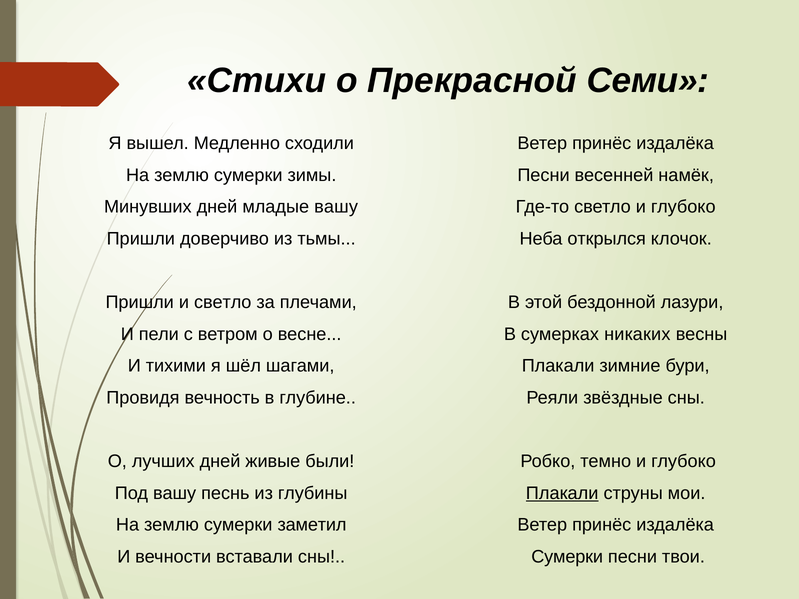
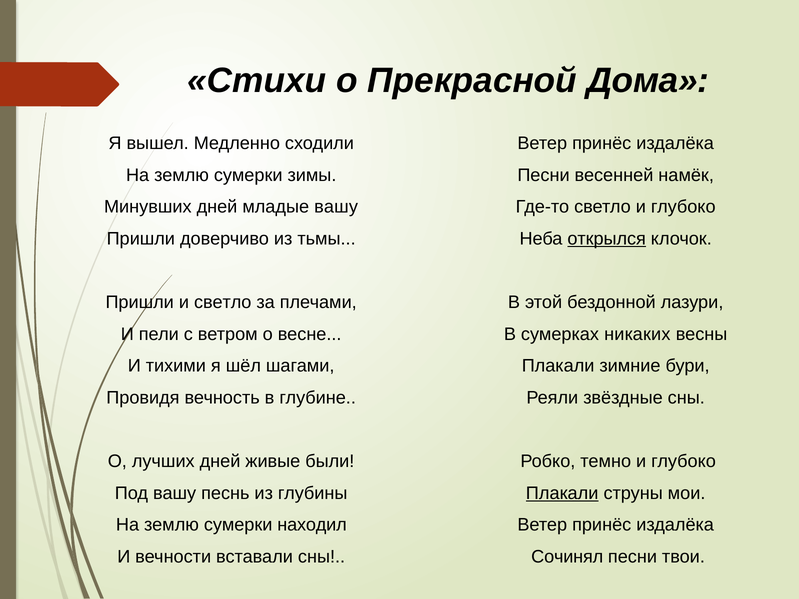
Семи: Семи -> Дома (648, 81)
открылся underline: none -> present (607, 239)
заметил: заметил -> находил (312, 525)
Сумерки: Сумерки -> Сочинял (567, 557)
